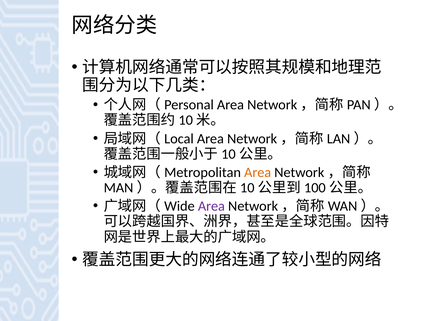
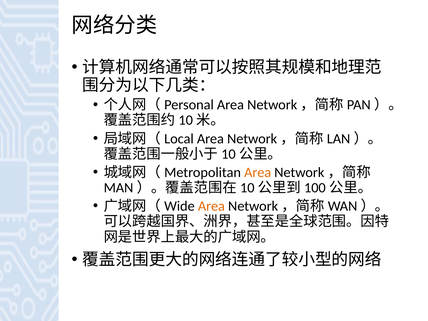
Area colour: purple -> orange (211, 206)
